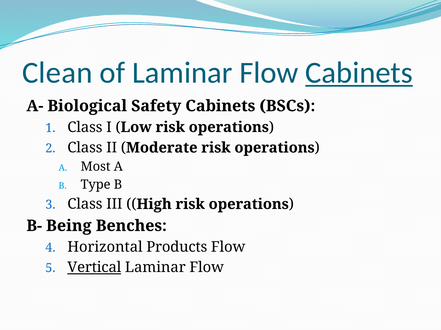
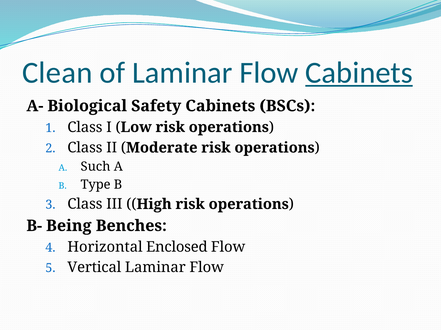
Most: Most -> Such (96, 167)
Products: Products -> Enclosed (177, 248)
Vertical underline: present -> none (94, 268)
